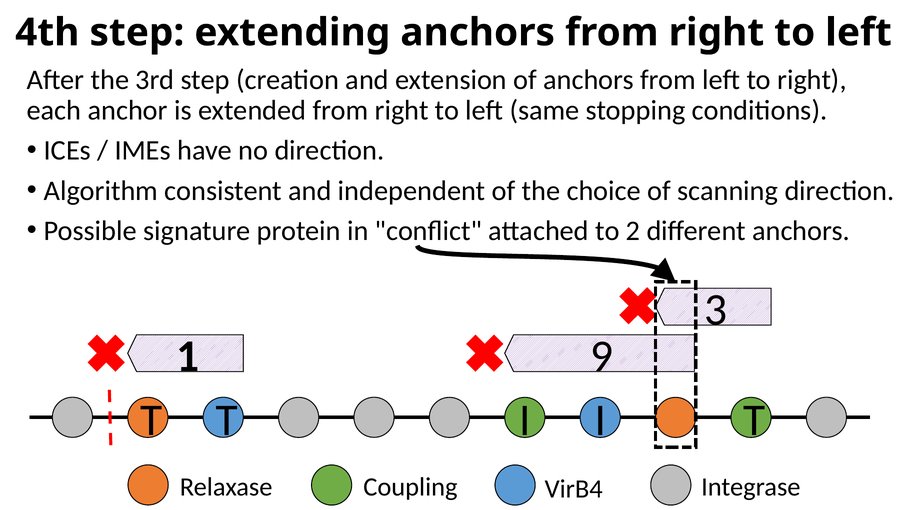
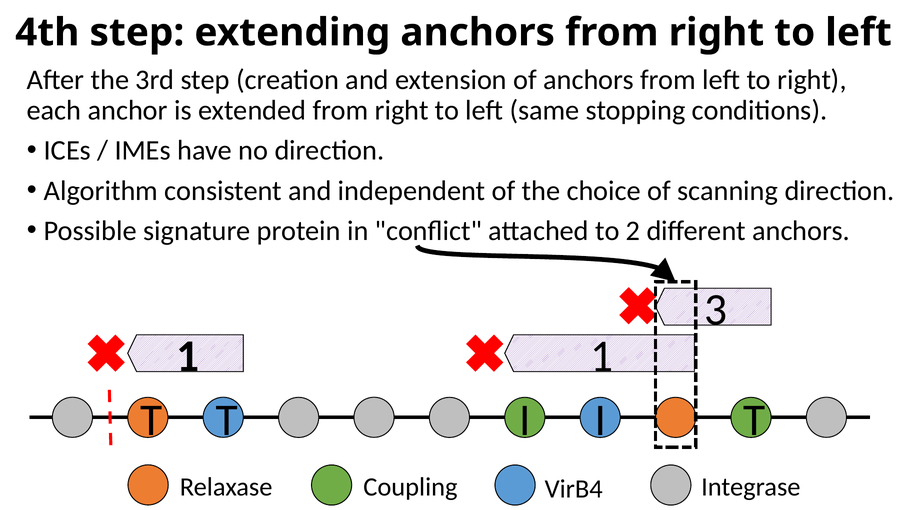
1 9: 9 -> 1 (602, 357)
